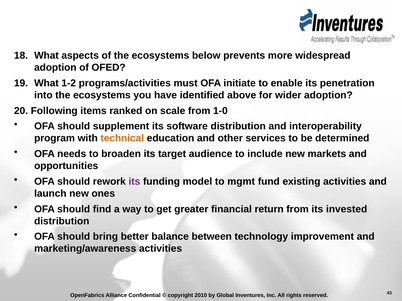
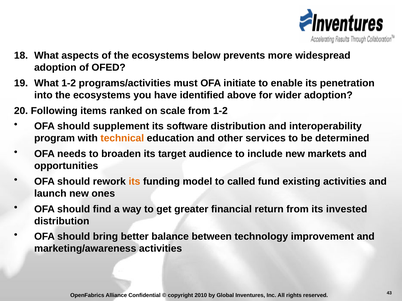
from 1-0: 1-0 -> 1-2 (220, 111)
its colour: purple -> orange (134, 182)
mgmt: mgmt -> called (241, 182)
